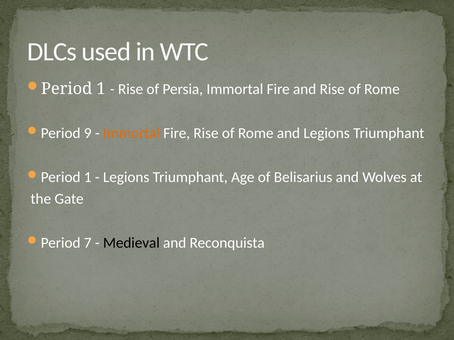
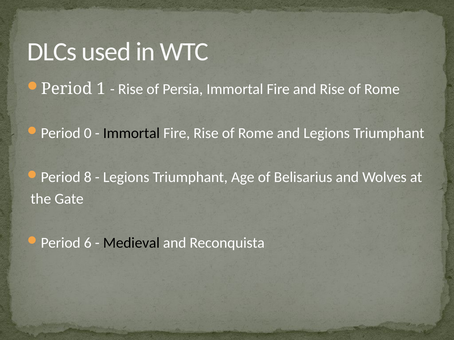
9: 9 -> 0 (88, 133)
Immortal colour: orange -> black (131, 133)
1: 1 -> 8 (88, 177)
7: 7 -> 6 (88, 243)
